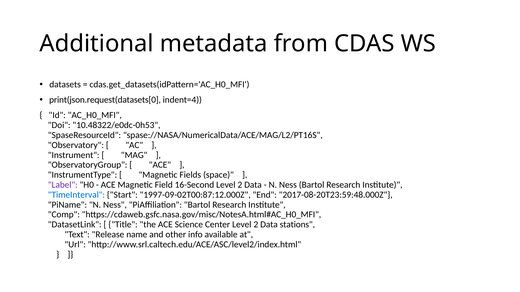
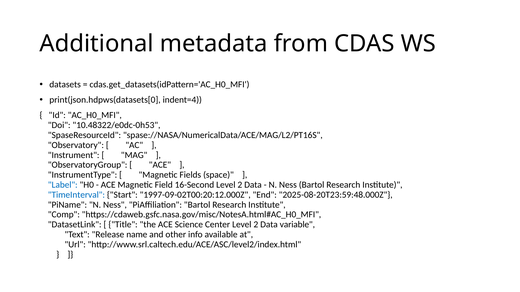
print(json.request(datasets[0: print(json.request(datasets[0 -> print(json.hdpws(datasets[0 (105, 100)
Label colour: purple -> blue (63, 185)
1997-09-02T00:87:12.000Z: 1997-09-02T00:87:12.000Z -> 1997-09-02T00:20:12.000Z (195, 195)
2017-08-20T23:59:48.000Z: 2017-08-20T23:59:48.000Z -> 2025-08-20T23:59:48.000Z (336, 195)
stations: stations -> variable (297, 225)
